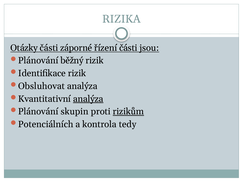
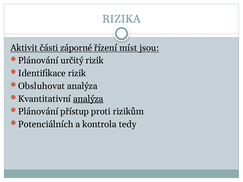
Otázky: Otázky -> Aktivit (24, 48)
řízení části: části -> míst (128, 48)
běžný: běžný -> určitý (72, 61)
skupin: skupin -> přístup (75, 112)
rizikům underline: present -> none (128, 112)
